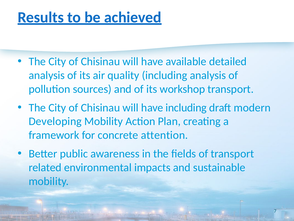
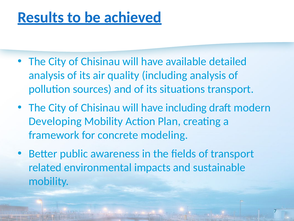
workshop: workshop -> situations (182, 89)
attention: attention -> modeling (164, 135)
